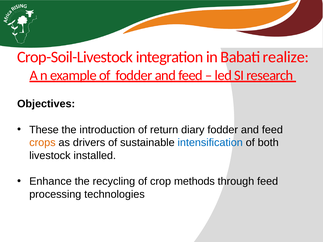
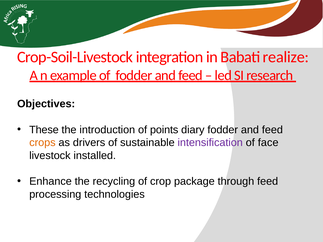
return: return -> points (164, 130)
intensification colour: blue -> purple (210, 143)
both: both -> face (268, 143)
methods: methods -> package (194, 182)
